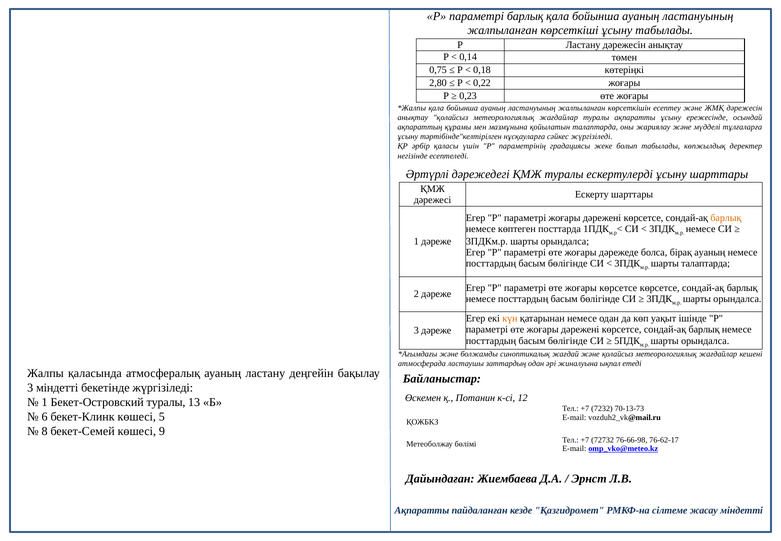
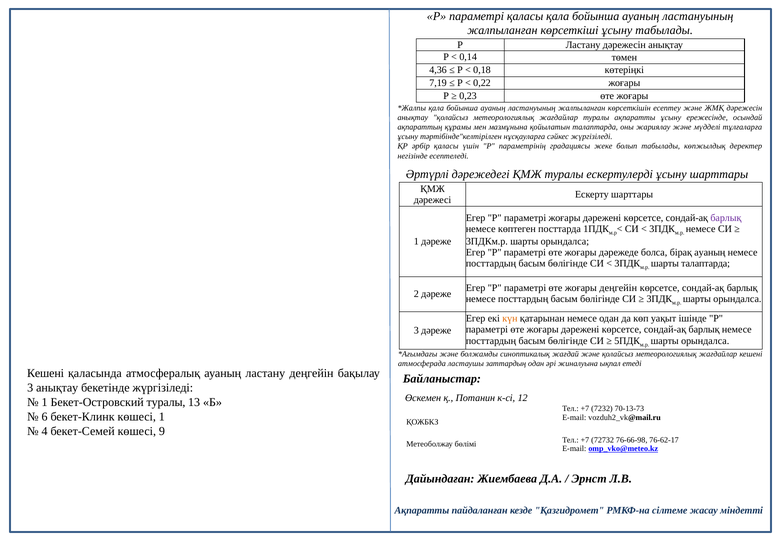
параметрі барлық: барлық -> қаласы (525, 16)
0,75: 0,75 -> 4,36 (438, 70)
2,80: 2,80 -> 7,19 (438, 83)
барлық colour: orange -> purple (726, 218)
жоғары көрсетсе: көрсетсе -> деңгейін (618, 288)
Жалпы: Жалпы -> Кешені (46, 373)
3 міндетті: міндетті -> анықтау (57, 388)
көшесі 5: 5 -> 1 (162, 416)
8: 8 -> 4 (45, 431)
